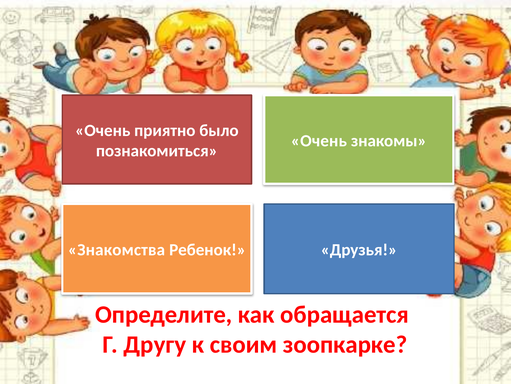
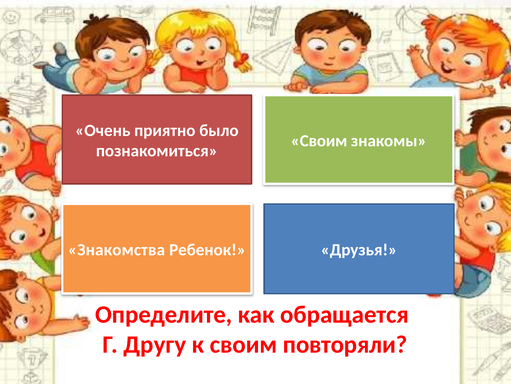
Очень: Очень -> Своим (319, 140)
зоопкарке: зоопкарке -> повторяли (345, 344)
